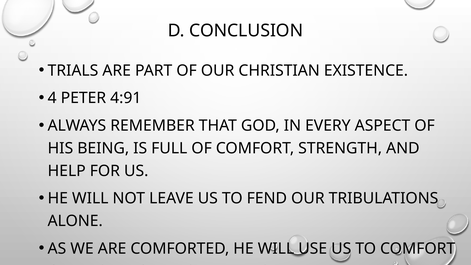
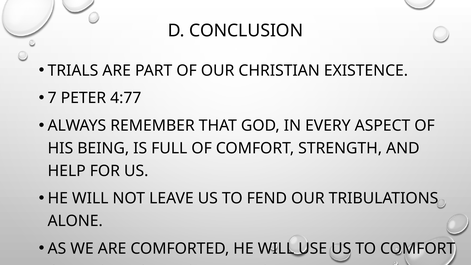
4: 4 -> 7 (52, 98)
4:91: 4:91 -> 4:77 (126, 98)
